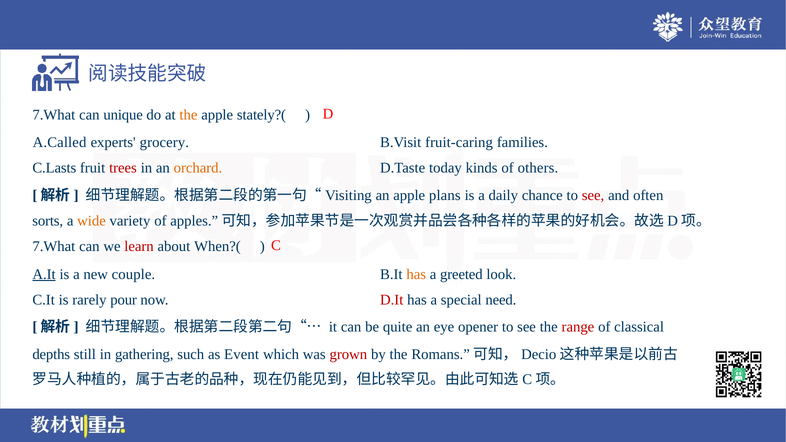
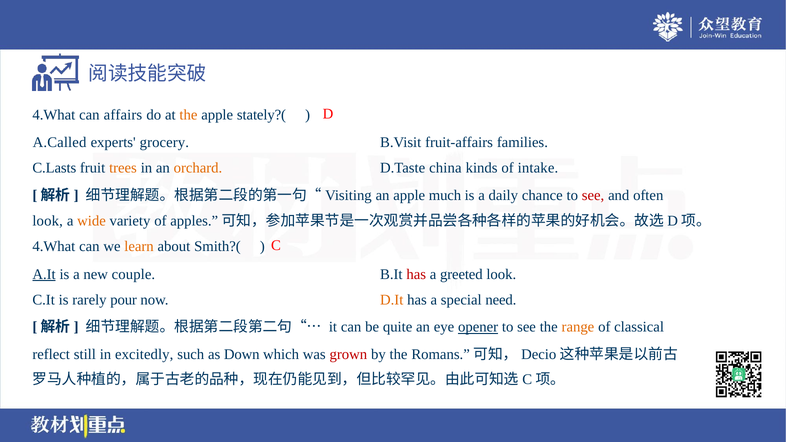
7.What: 7.What -> 4.What (54, 115)
unique: unique -> affairs (123, 115)
fruit-caring: fruit-caring -> fruit-affairs (459, 143)
trees colour: red -> orange (123, 168)
today: today -> china (445, 168)
others: others -> intake (538, 168)
plans: plans -> much (445, 195)
sorts: sorts -> look (48, 221)
7.What: 7.What -> 4.What (54, 246)
learn colour: red -> orange (139, 246)
When?(: When?( -> Smith?( (217, 246)
has colour: orange -> red (416, 274)
D.It colour: red -> orange (392, 300)
opener underline: none -> present (478, 327)
range colour: red -> orange (578, 327)
depths: depths -> reflect (51, 354)
gathering: gathering -> excitedly (144, 354)
Event: Event -> Down (242, 354)
